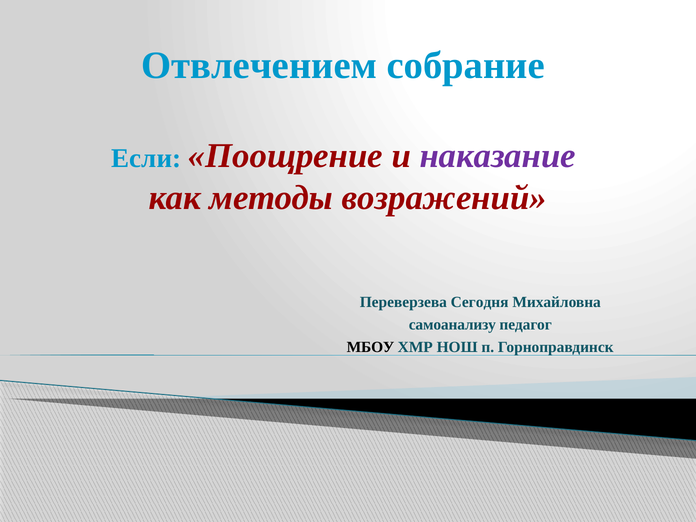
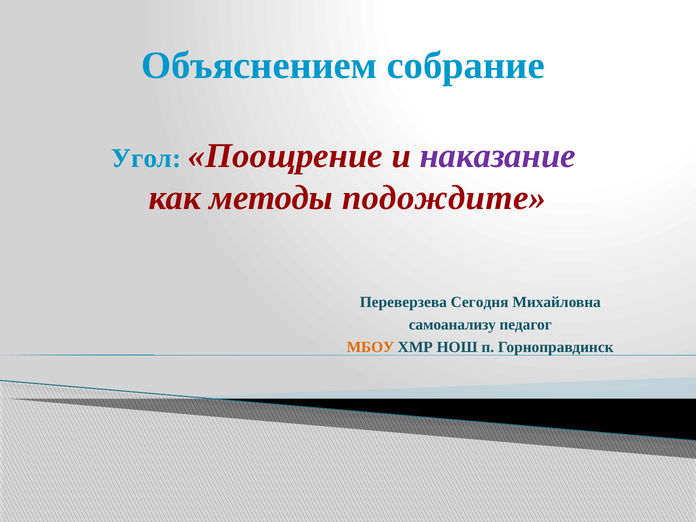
Отвлечением: Отвлечением -> Объяснением (259, 66)
Если: Если -> Угол (146, 158)
возражений: возражений -> подождите (444, 198)
МБОУ colour: black -> orange (370, 347)
